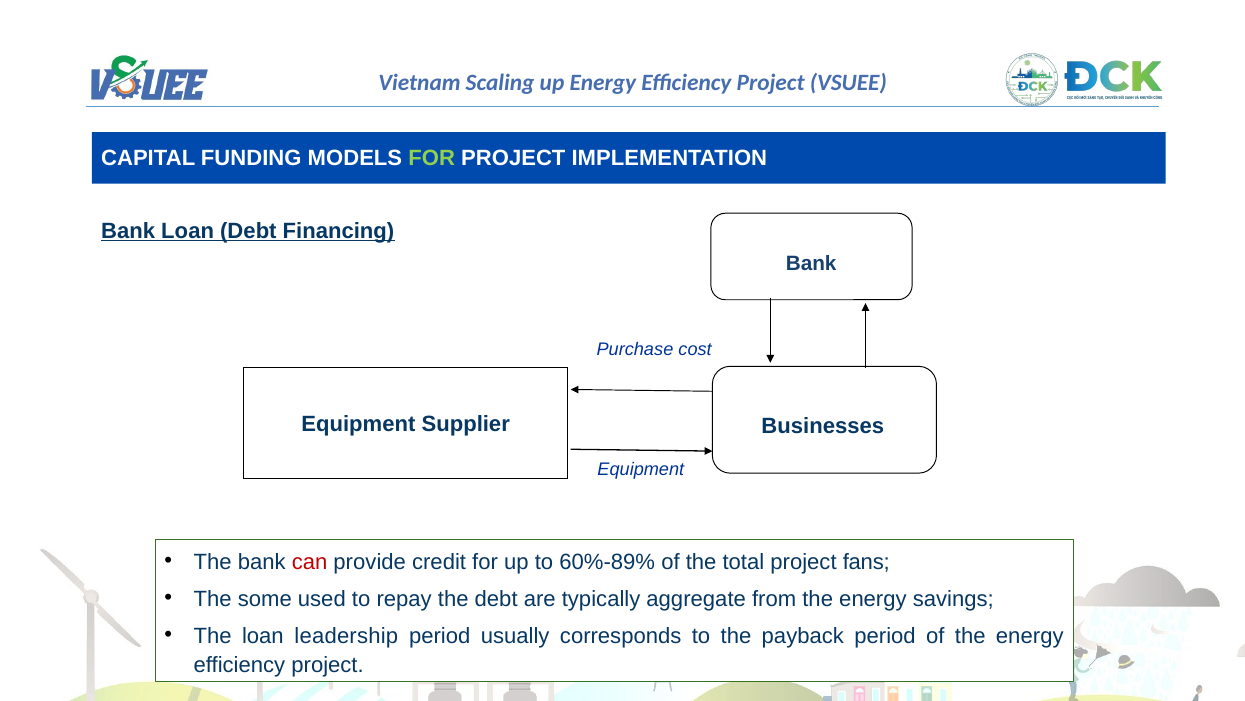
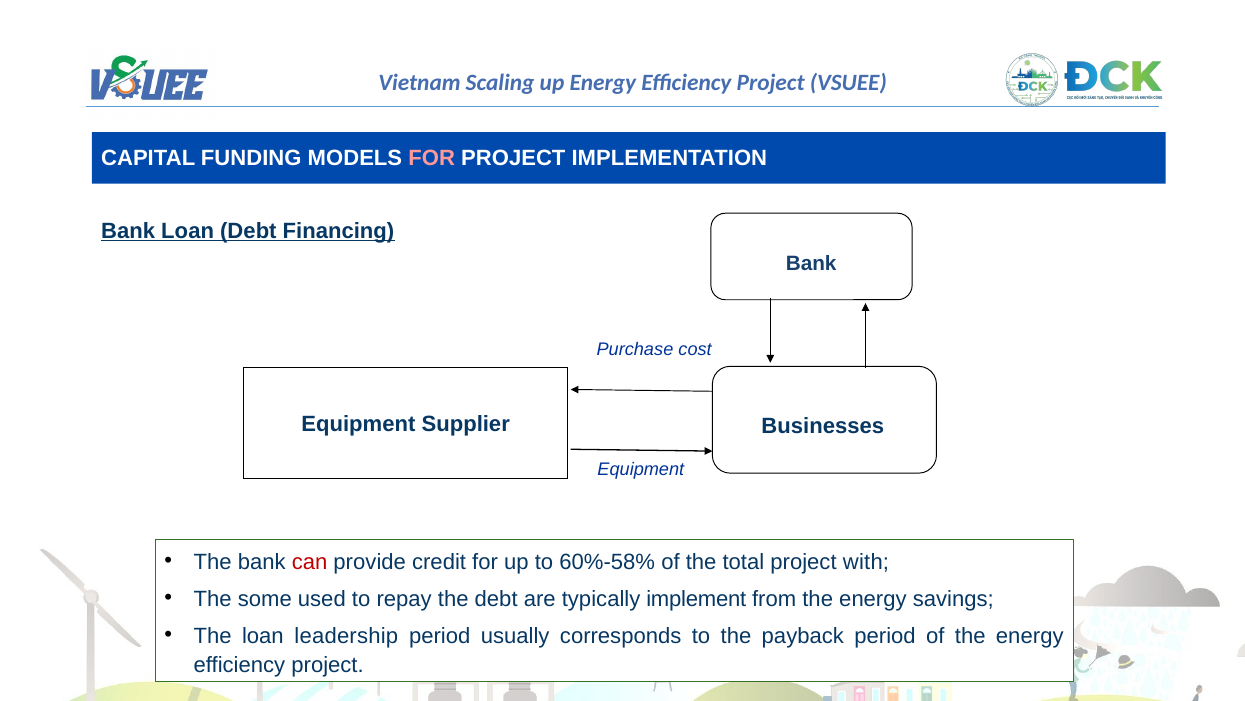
FOR colour: light green -> pink (432, 158)
60%-89%: 60%-89% -> 60%-58% (607, 561)
fans: fans -> with (866, 561)
aggregate: aggregate -> implement (696, 598)
